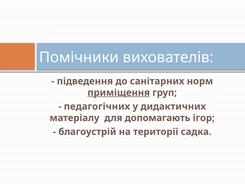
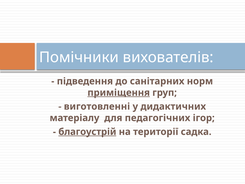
педагогічних: педагогічних -> виготовленні (97, 106)
допомагають: допомагають -> педагогічних (158, 118)
благоустрій underline: none -> present (87, 132)
